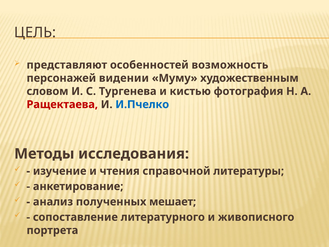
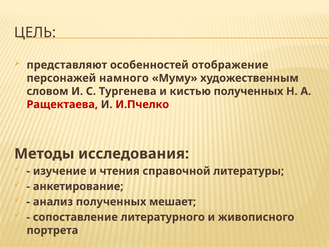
возможность: возможность -> отображение (230, 65)
видении: видении -> намного (124, 78)
кистью фотография: фотография -> полученных (249, 91)
И.Пчелко colour: blue -> red (142, 104)
